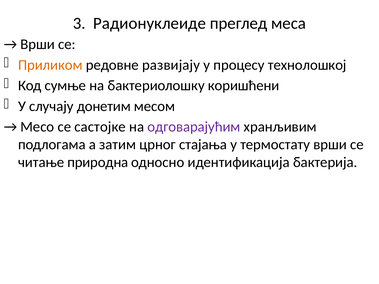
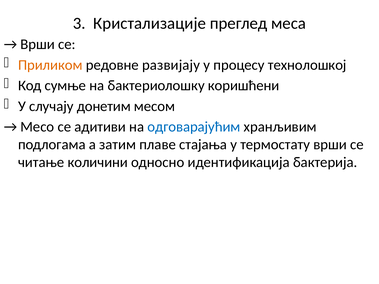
Радионуклеиде: Радионуклеиде -> Кристализације (150, 23)
састојке: састојке -> адитиви (100, 127)
одговарајућим colour: purple -> blue (194, 127)
црног: црног -> плаве (158, 145)
природна: природна -> количини (98, 162)
